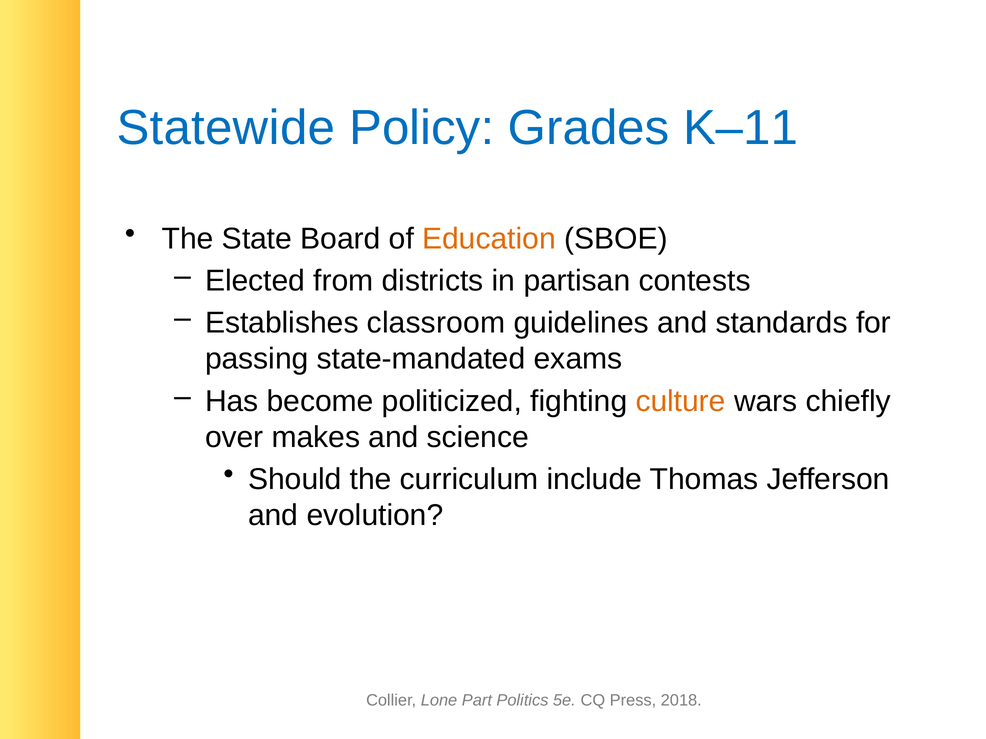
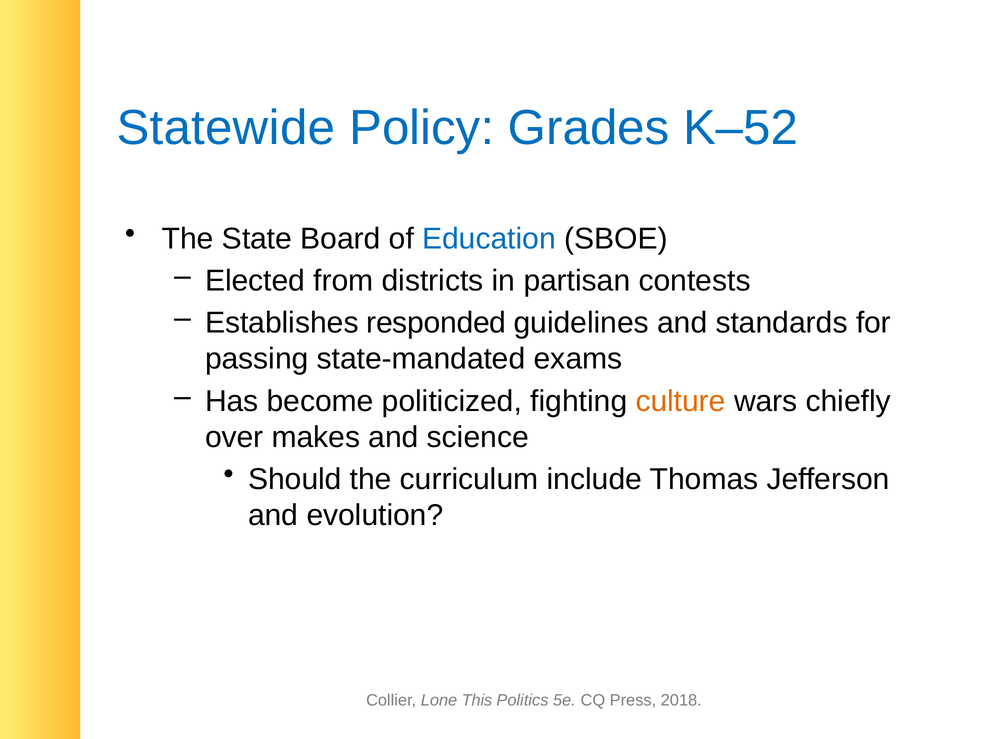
K–11: K–11 -> K–52 (741, 128)
Education colour: orange -> blue (489, 239)
classroom: classroom -> responded (436, 323)
Part: Part -> This (477, 701)
